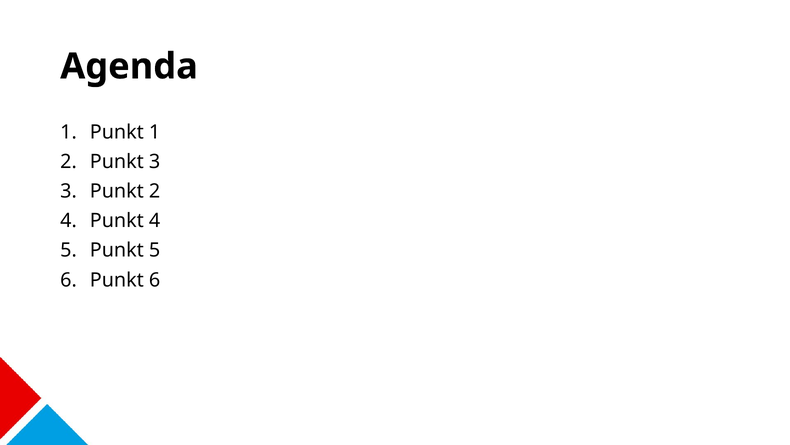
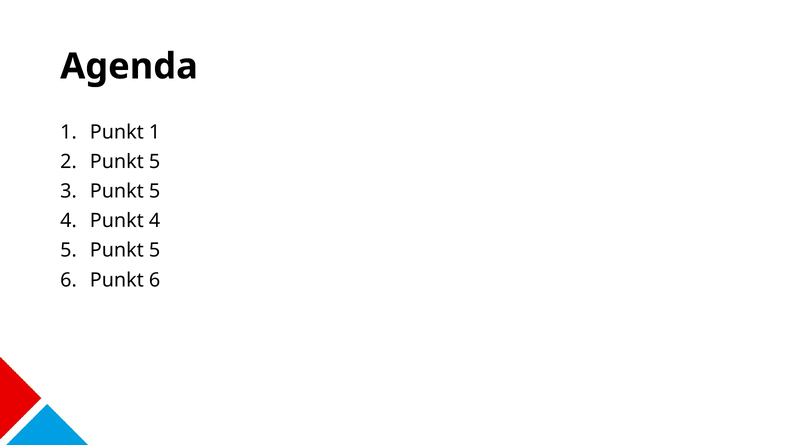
2 Punkt 3: 3 -> 5 (155, 161)
3 Punkt 2: 2 -> 5 (155, 191)
